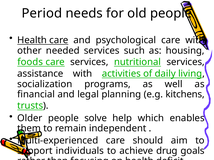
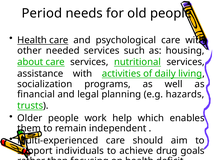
foods: foods -> about (30, 62)
kitchens: kitchens -> hazards (185, 95)
solve: solve -> work (96, 118)
